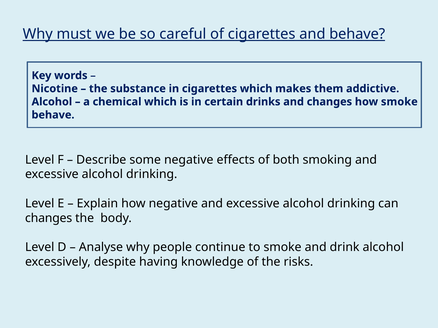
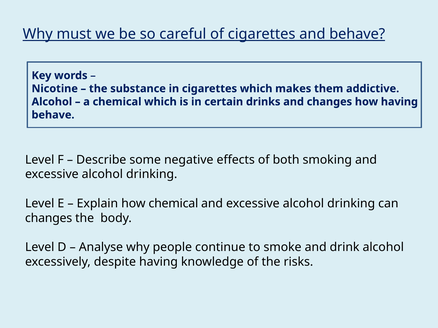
how smoke: smoke -> having (399, 102)
how negative: negative -> chemical (173, 204)
